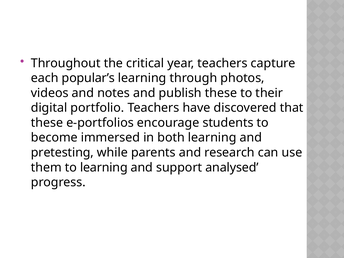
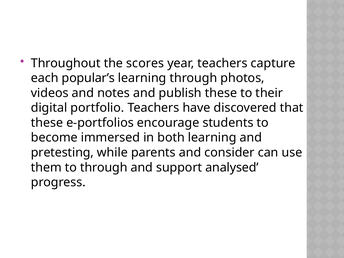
critical: critical -> scores (145, 63)
research: research -> consider (229, 153)
to learning: learning -> through (104, 167)
